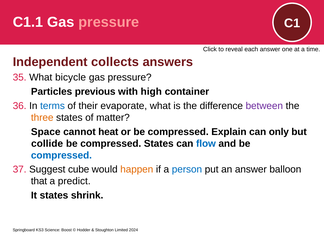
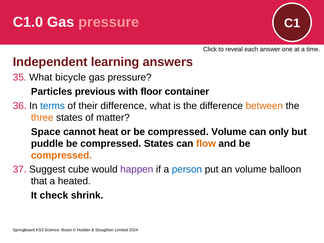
C1.1: C1.1 -> C1.0 (28, 22)
collects: collects -> learning (115, 62)
high: high -> floor (151, 92)
their evaporate: evaporate -> difference (124, 106)
between colour: purple -> orange (264, 106)
compressed Explain: Explain -> Volume (229, 132)
collide: collide -> puddle (47, 143)
flow colour: blue -> orange (206, 143)
compressed colour: blue -> orange (61, 155)
happen colour: orange -> purple (137, 169)
an answer: answer -> volume (251, 169)
predict: predict -> heated (74, 181)
It states: states -> check (54, 195)
